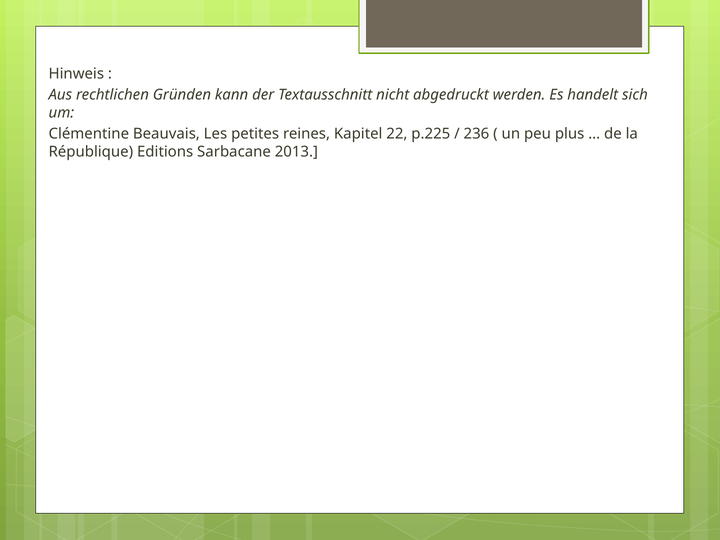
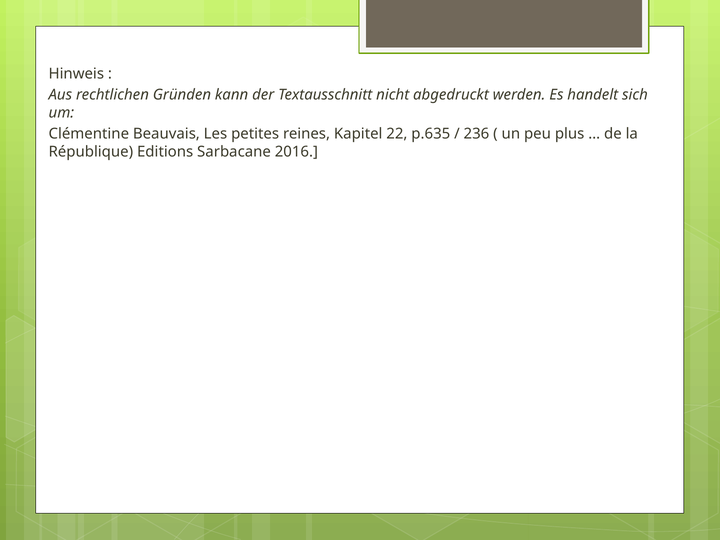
p.225: p.225 -> p.635 (431, 134)
2013: 2013 -> 2016 (296, 152)
